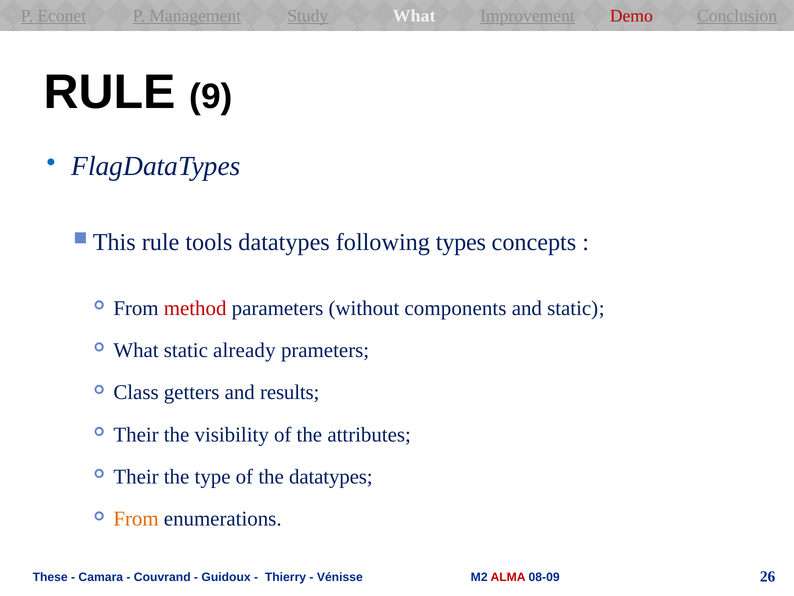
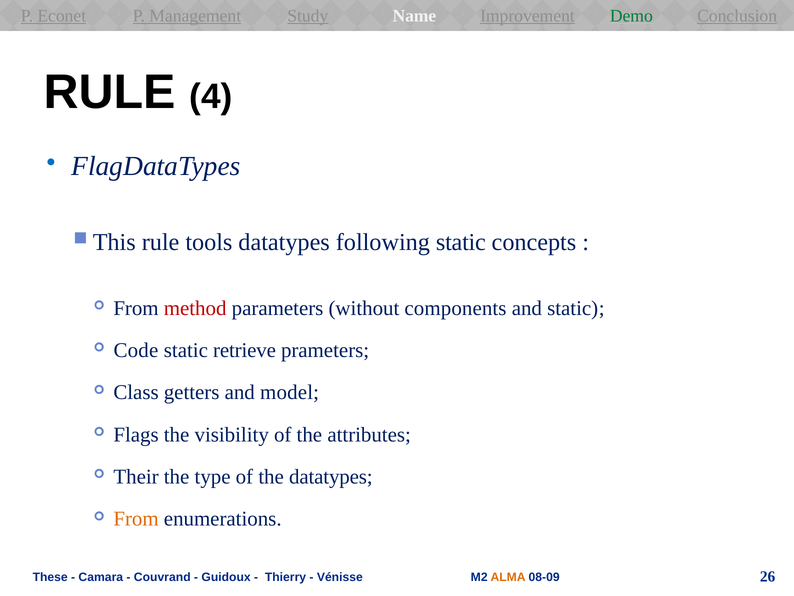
Study What: What -> Name (414, 16)
Demo colour: red -> green (631, 16)
9: 9 -> 4 (211, 96)
following types: types -> static (461, 242)
What: What -> Code (136, 350)
already: already -> retrieve (244, 350)
results: results -> model (290, 392)
Their: Their -> Flags (136, 434)
ALMA colour: red -> orange (508, 577)
